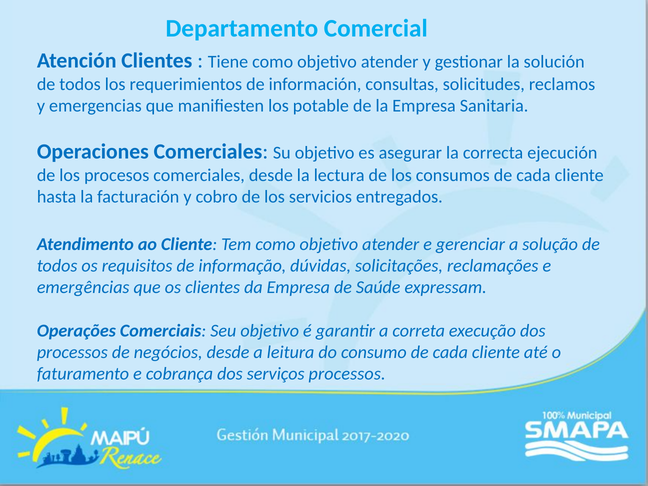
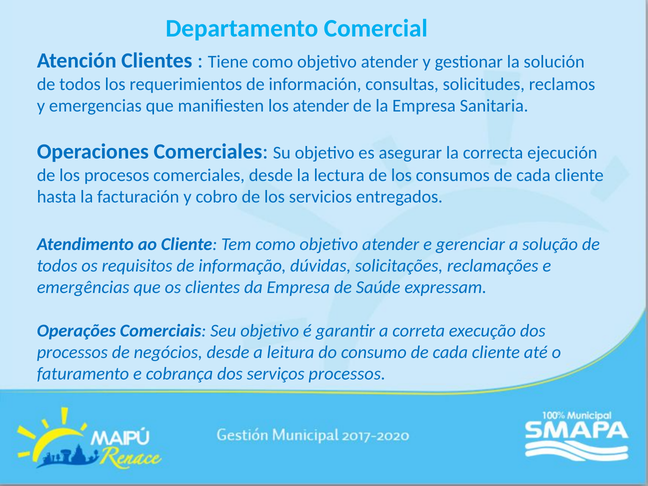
los potable: potable -> atender (321, 106)
